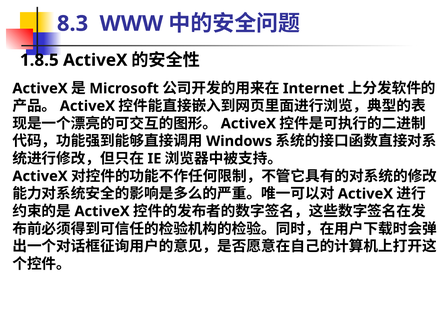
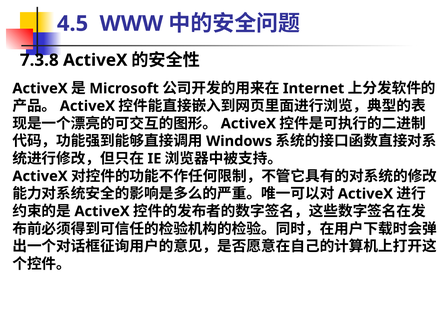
8.3: 8.3 -> 4.5 (73, 24)
1.8.5: 1.8.5 -> 7.3.8 (39, 60)
